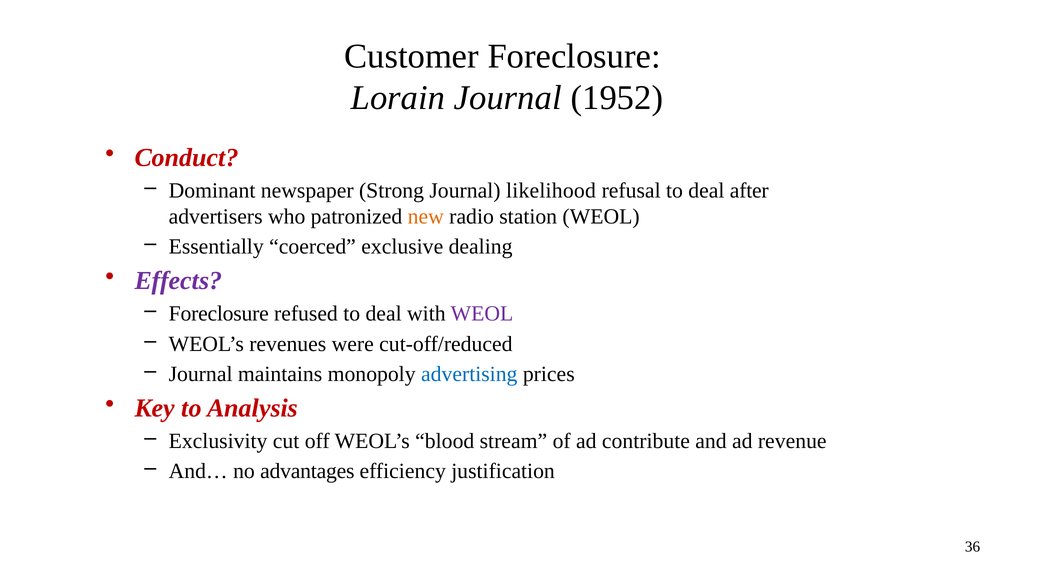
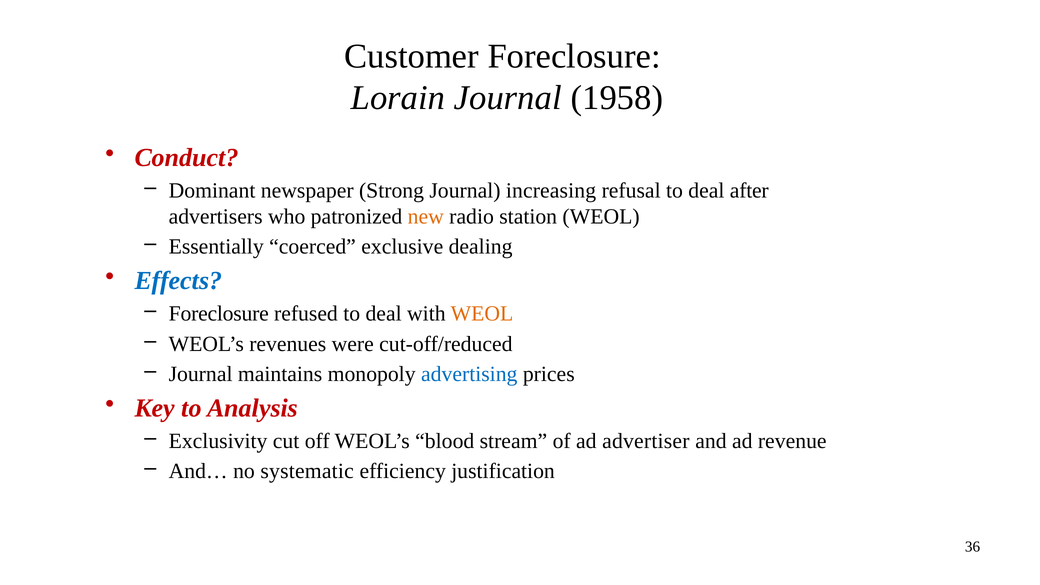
1952: 1952 -> 1958 (617, 98)
likelihood: likelihood -> increasing (551, 190)
Effects colour: purple -> blue (178, 281)
WEOL colour: purple -> orange (482, 314)
contribute: contribute -> advertiser (646, 441)
advantages: advantages -> systematic (307, 471)
